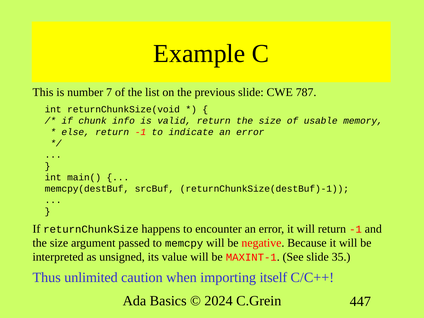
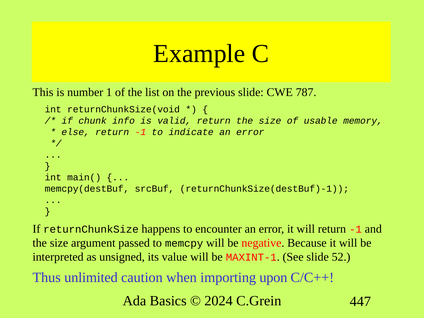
7: 7 -> 1 (109, 92)
35: 35 -> 52 (341, 257)
itself: itself -> upon (273, 278)
